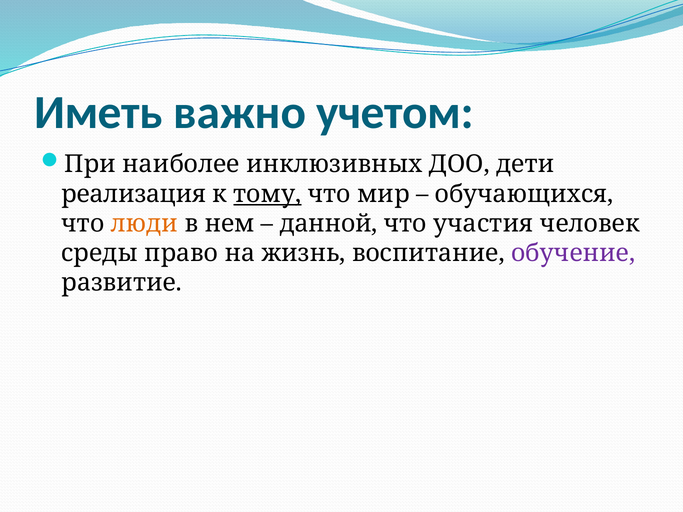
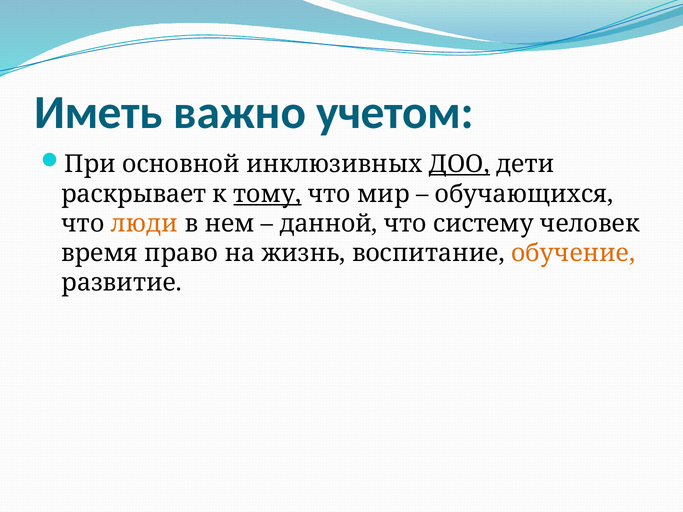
наиболее: наиболее -> основной (181, 164)
ДОО underline: none -> present (459, 164)
реализация: реализация -> раскрывает (134, 194)
участия: участия -> систему (483, 224)
среды: среды -> время (100, 253)
обучение colour: purple -> orange (573, 253)
